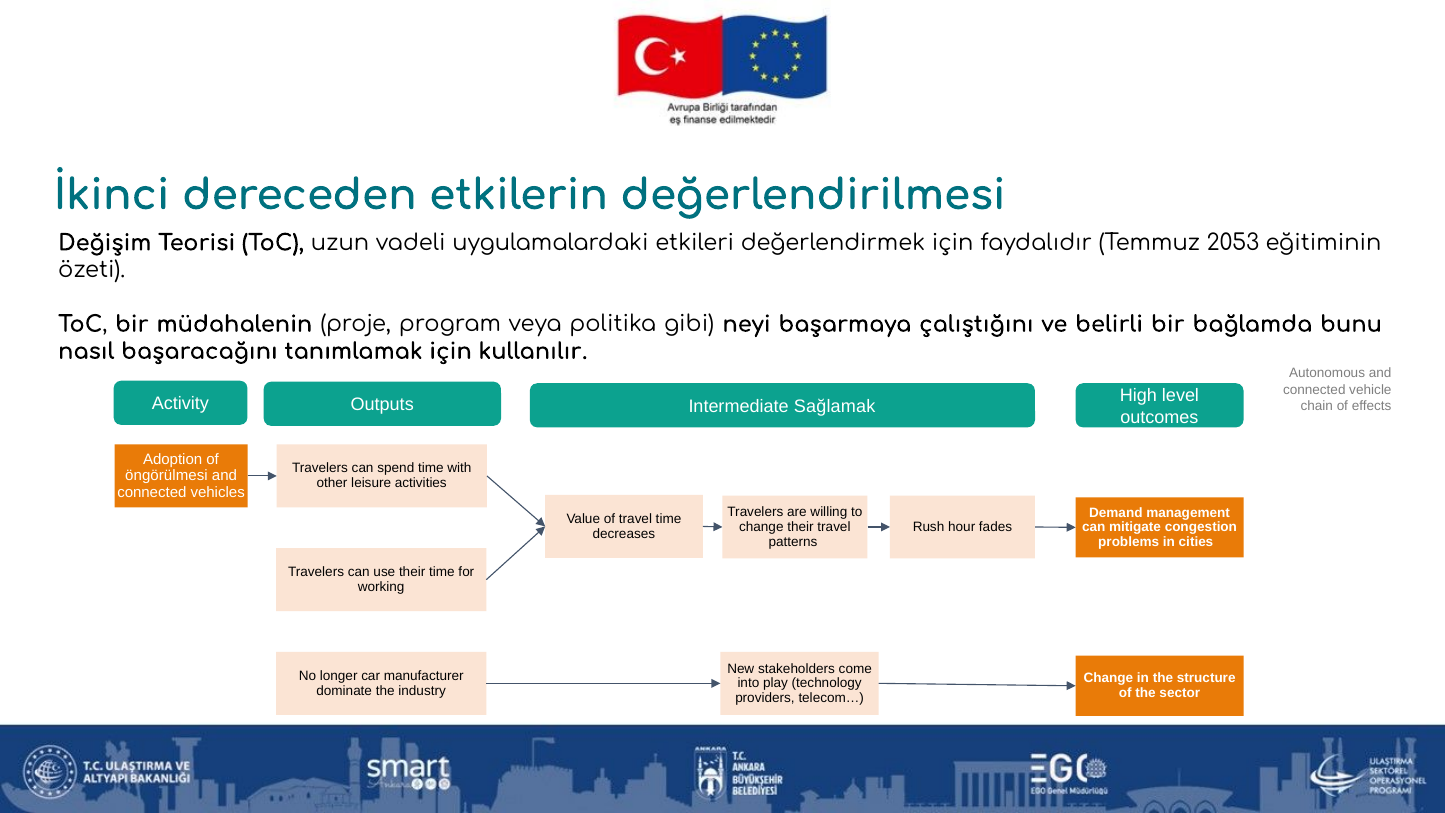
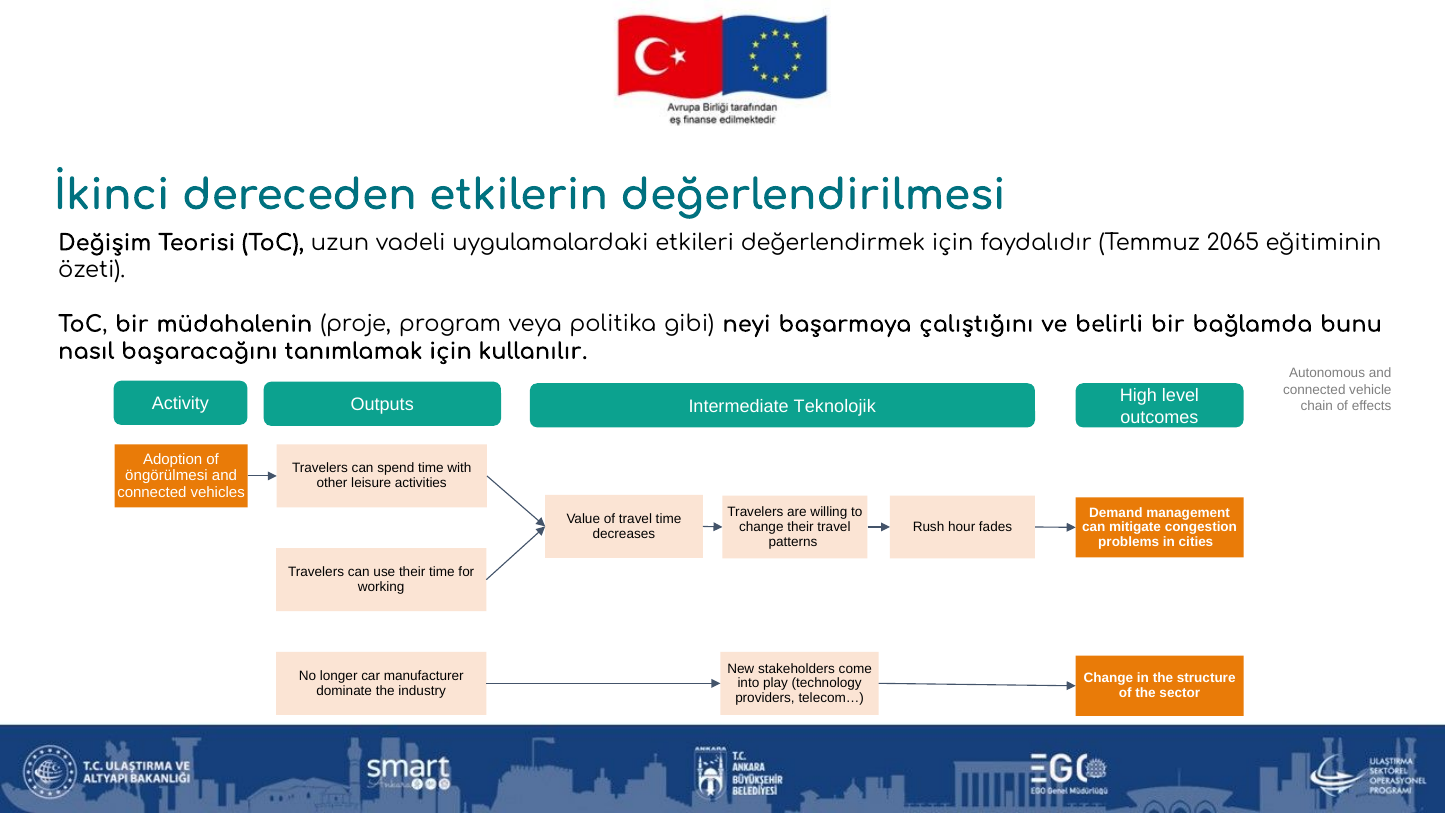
2053: 2053 -> 2065 (1233, 243)
Sağlamak: Sağlamak -> Teknolojik (835, 406)
